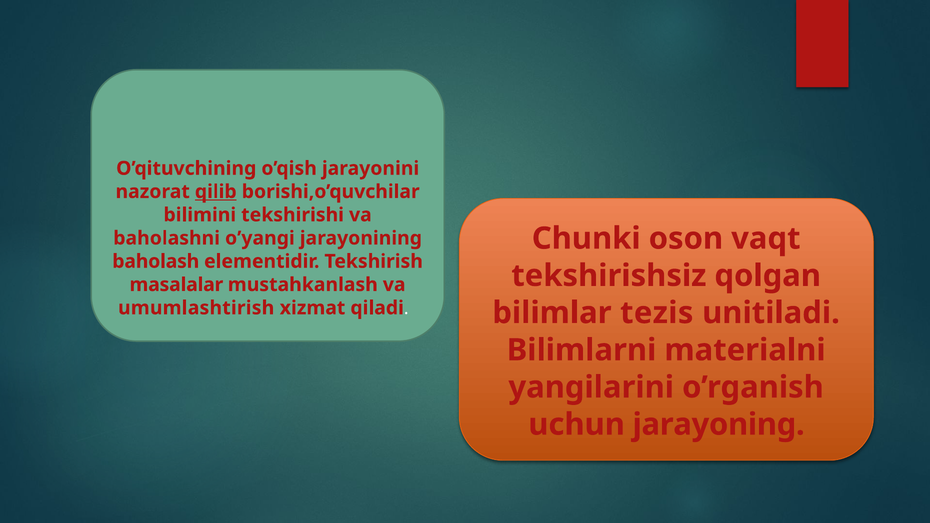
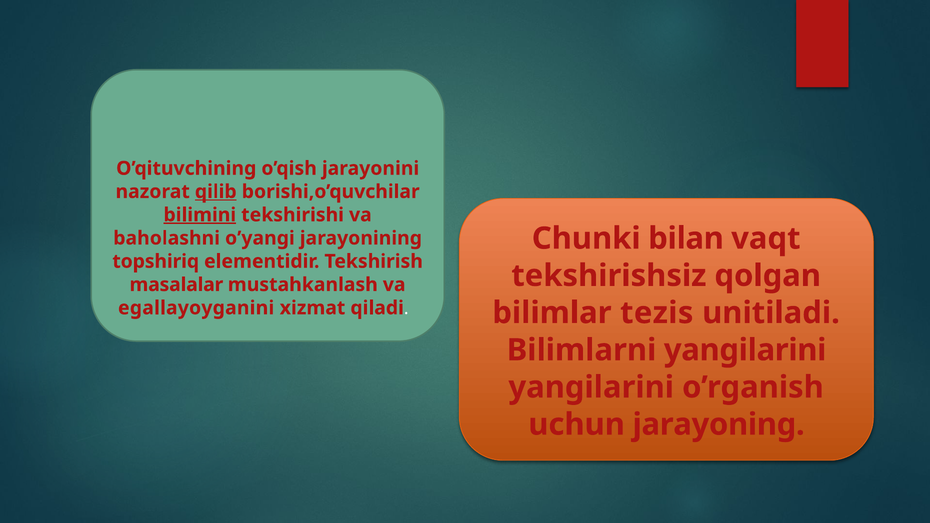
bilimini underline: none -> present (200, 215)
oson: oson -> bilan (686, 239)
baholash: baholash -> topshiriq (156, 261)
umumlashtirish: umumlashtirish -> egallayoyganini (196, 308)
Bilimlarni materialni: materialni -> yangilarini (745, 350)
